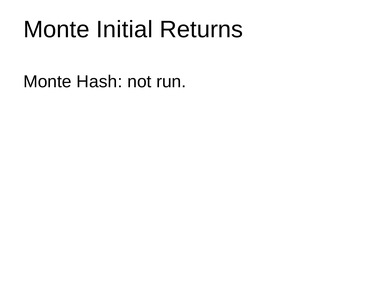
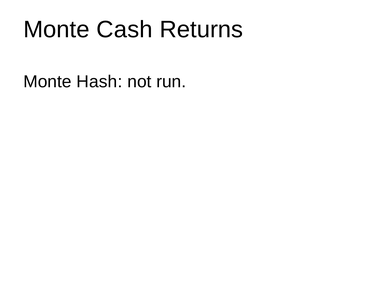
Initial: Initial -> Cash (124, 30)
